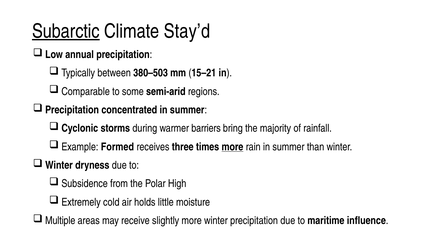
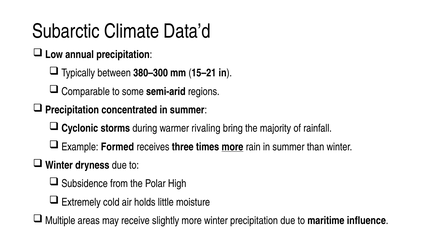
Subarctic underline: present -> none (66, 31)
Stay’d: Stay’d -> Data’d (187, 31)
380–503: 380–503 -> 380–300 (151, 73)
barriers: barriers -> rivaling (206, 128)
